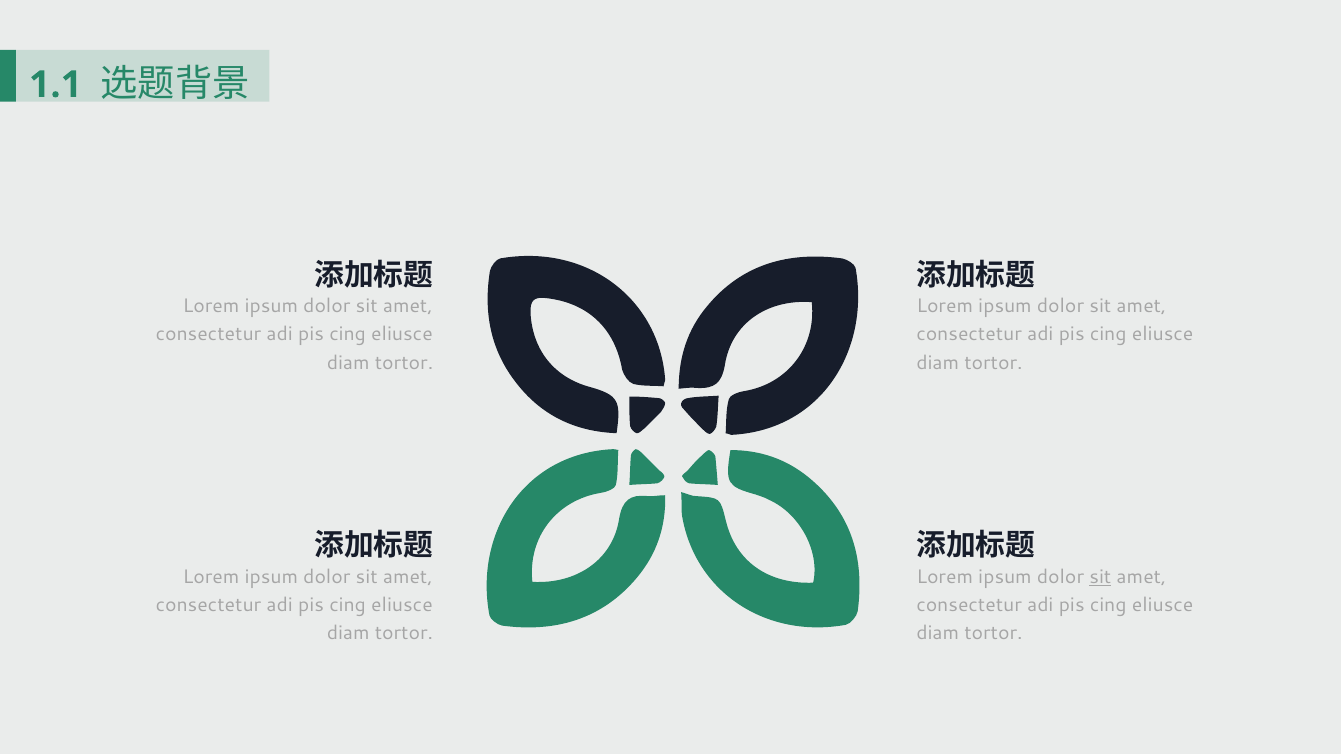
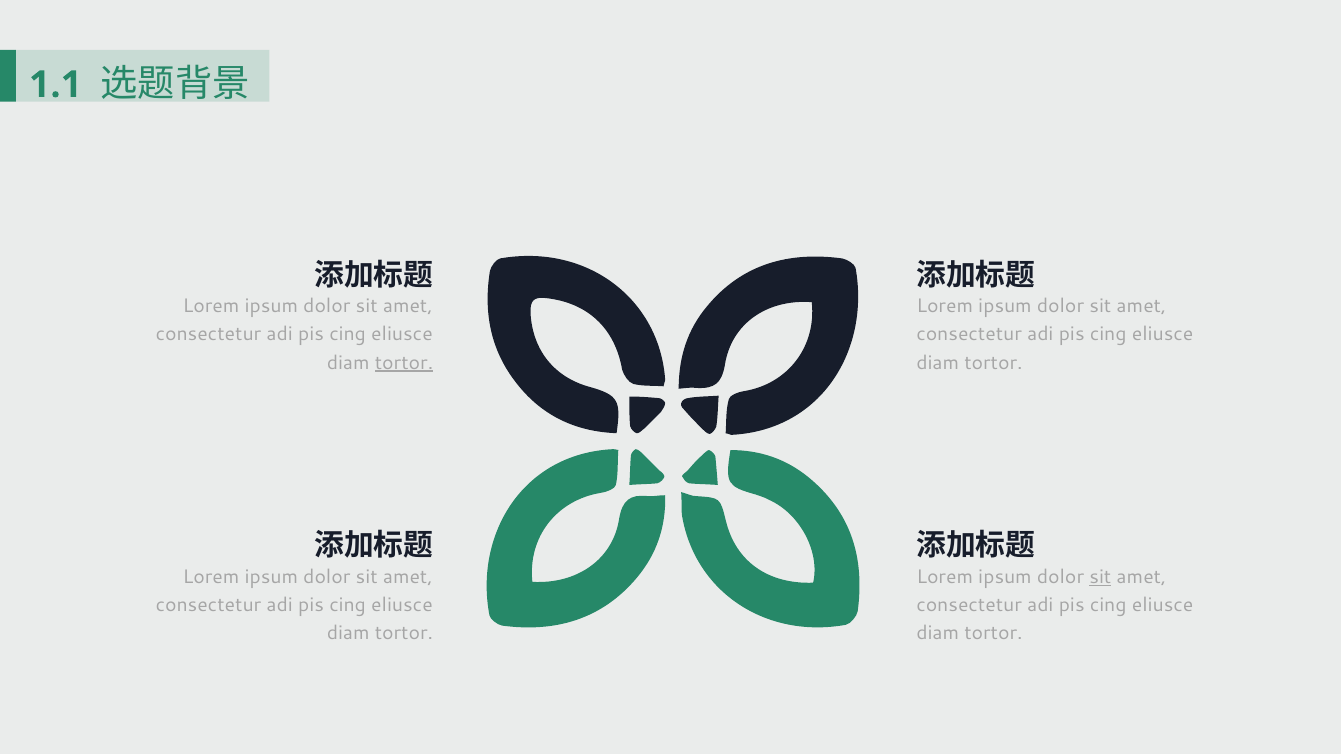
tortor underline: none -> present (404, 363)
